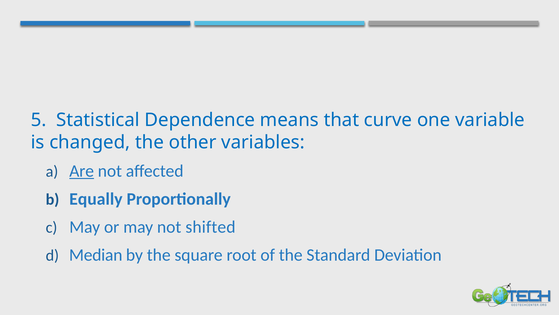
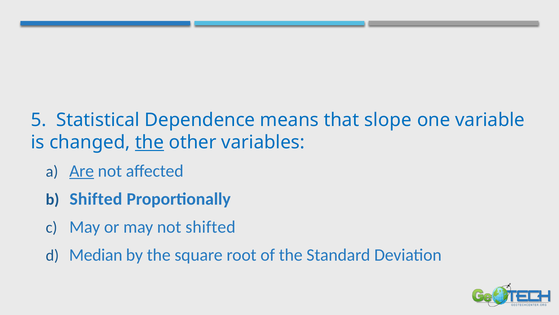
curve: curve -> slope (388, 120)
the underline: none -> present (149, 142)
Equally: Equally -> Shifted (96, 199)
